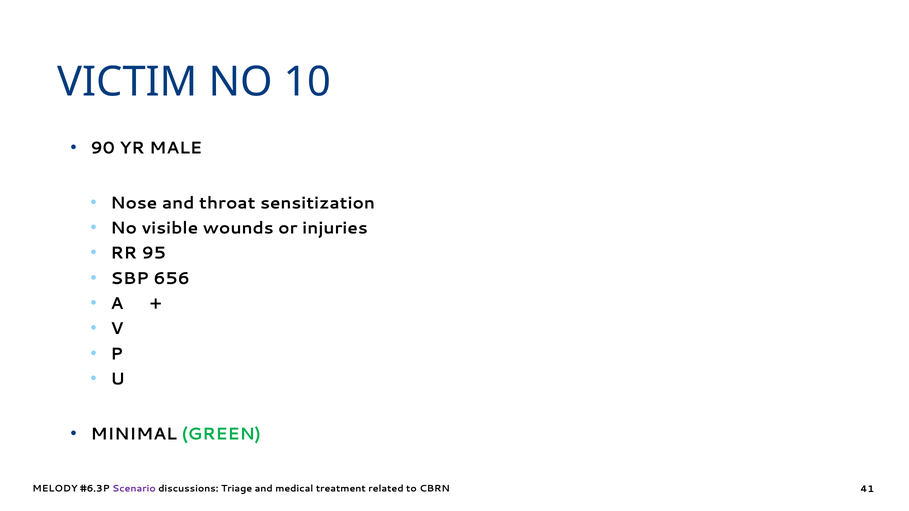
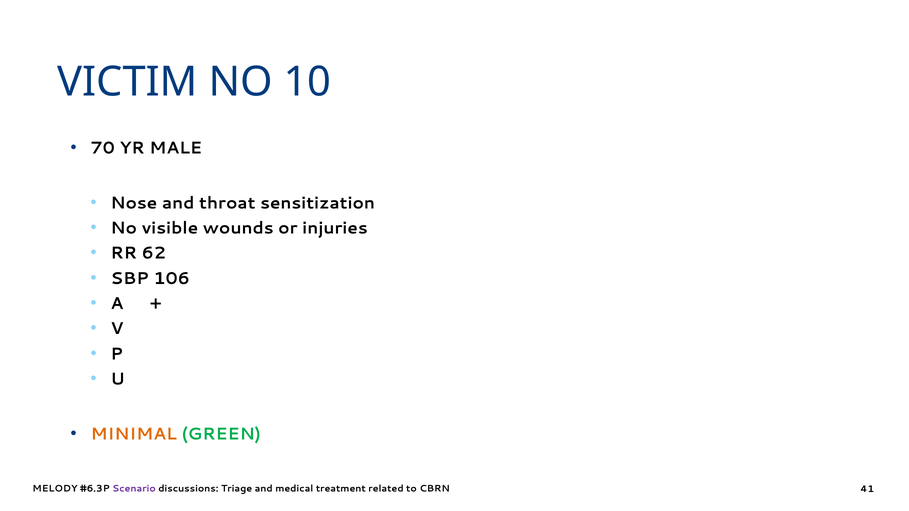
90: 90 -> 70 (103, 148)
95: 95 -> 62 (154, 253)
656: 656 -> 106 (172, 279)
MINIMAL colour: black -> orange (134, 434)
